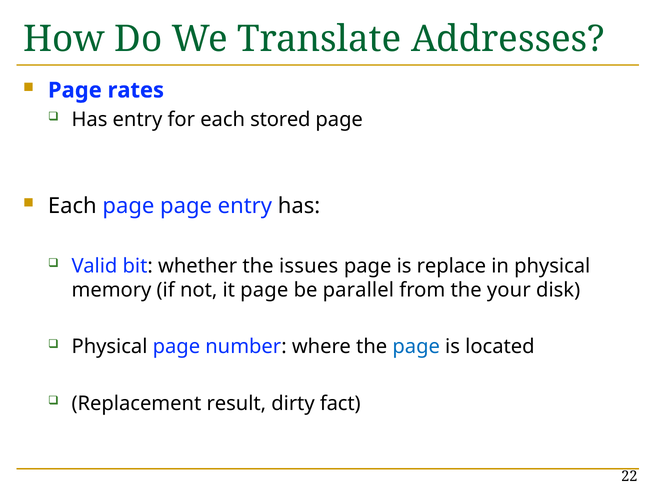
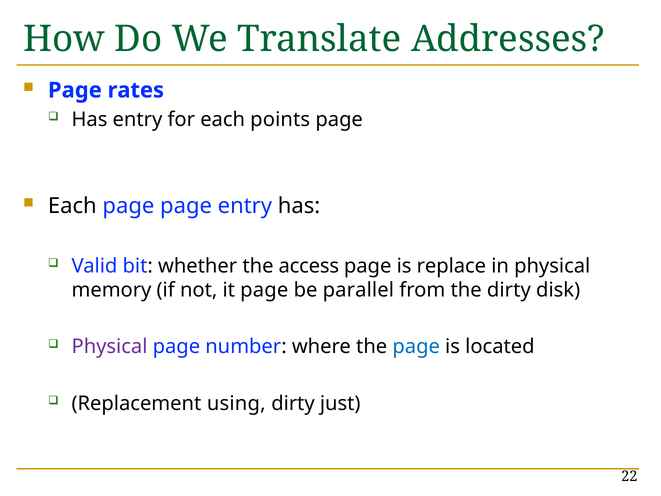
stored: stored -> points (280, 119)
issues: issues -> access (309, 266)
the your: your -> dirty (509, 290)
Physical colour: black -> purple (110, 347)
result: result -> using (236, 403)
fact: fact -> just (340, 403)
